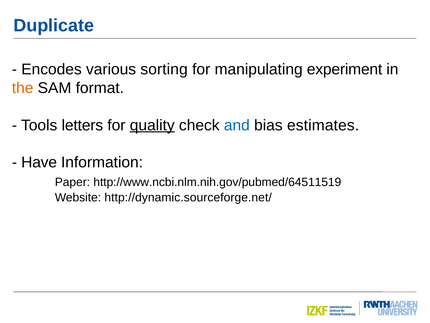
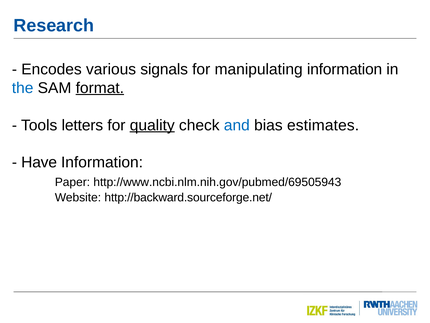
Duplicate: Duplicate -> Research (54, 25)
sorting: sorting -> signals (164, 69)
manipulating experiment: experiment -> information (345, 69)
the colour: orange -> blue (23, 88)
format underline: none -> present (100, 88)
http://www.ncbi.nlm.nih.gov/pubmed/64511519: http://www.ncbi.nlm.nih.gov/pubmed/64511519 -> http://www.ncbi.nlm.nih.gov/pubmed/69505943 (217, 182)
http://dynamic.sourceforge.net/: http://dynamic.sourceforge.net/ -> http://backward.sourceforge.net/ (188, 197)
